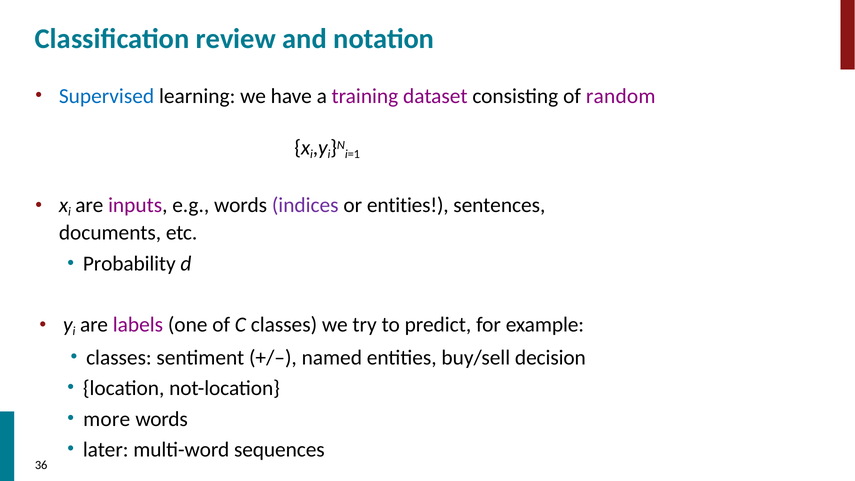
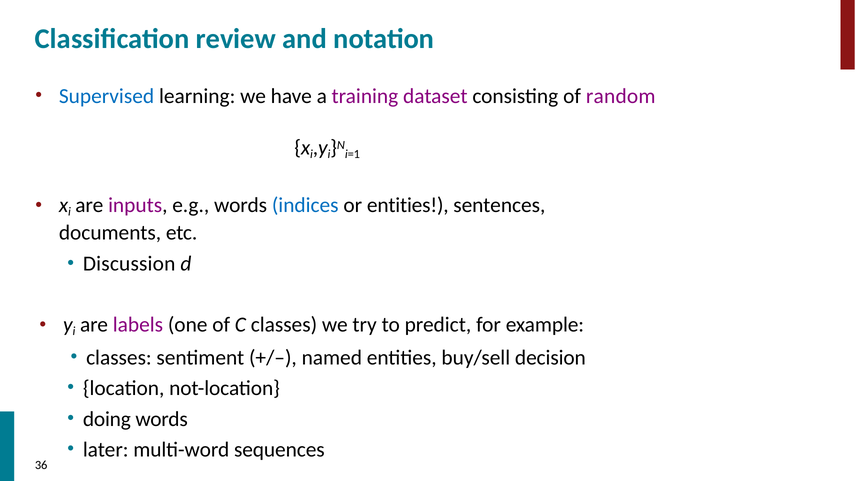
indices colour: purple -> blue (305, 205)
Probability: Probability -> Discussion (129, 264)
more: more -> doing (107, 419)
